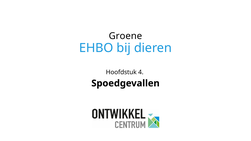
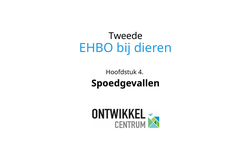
Groene: Groene -> Tweede (126, 36)
